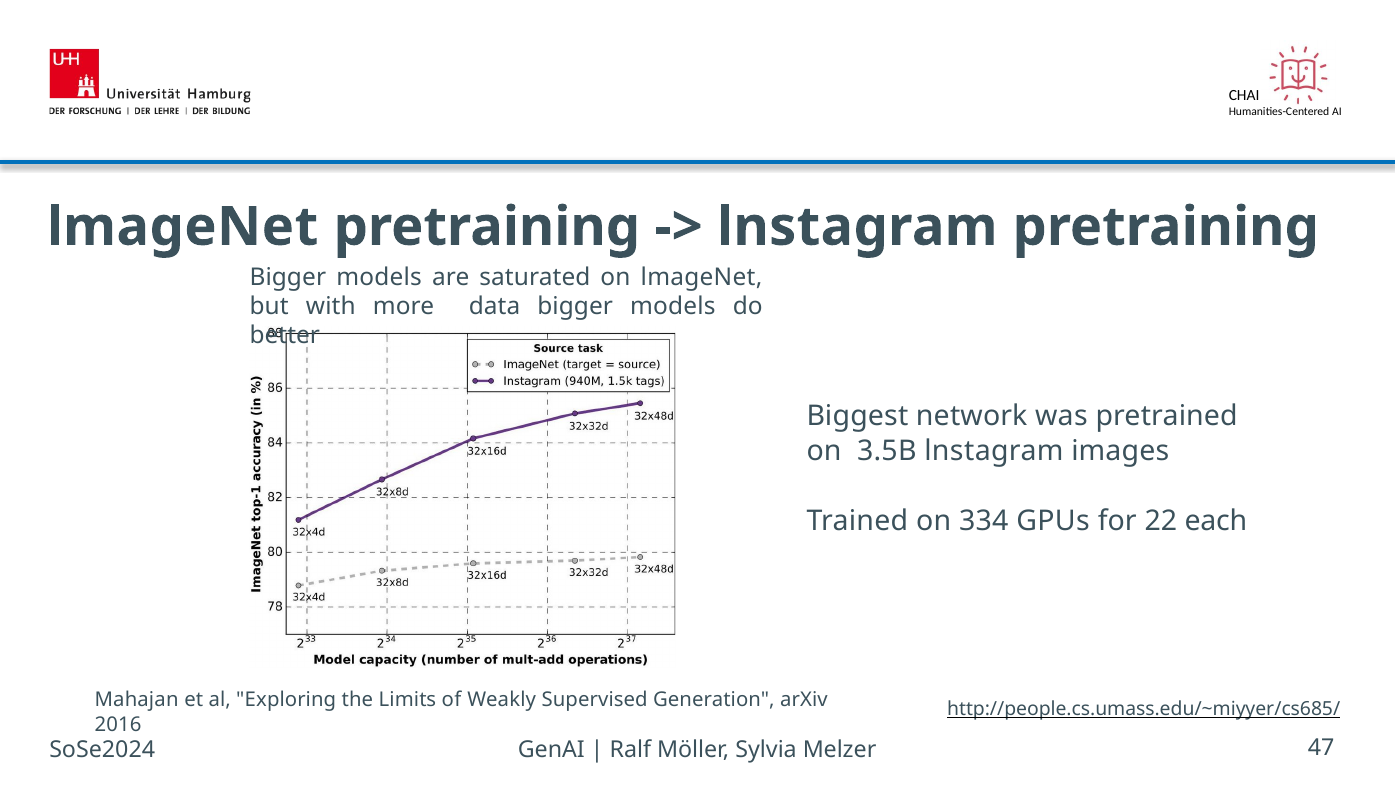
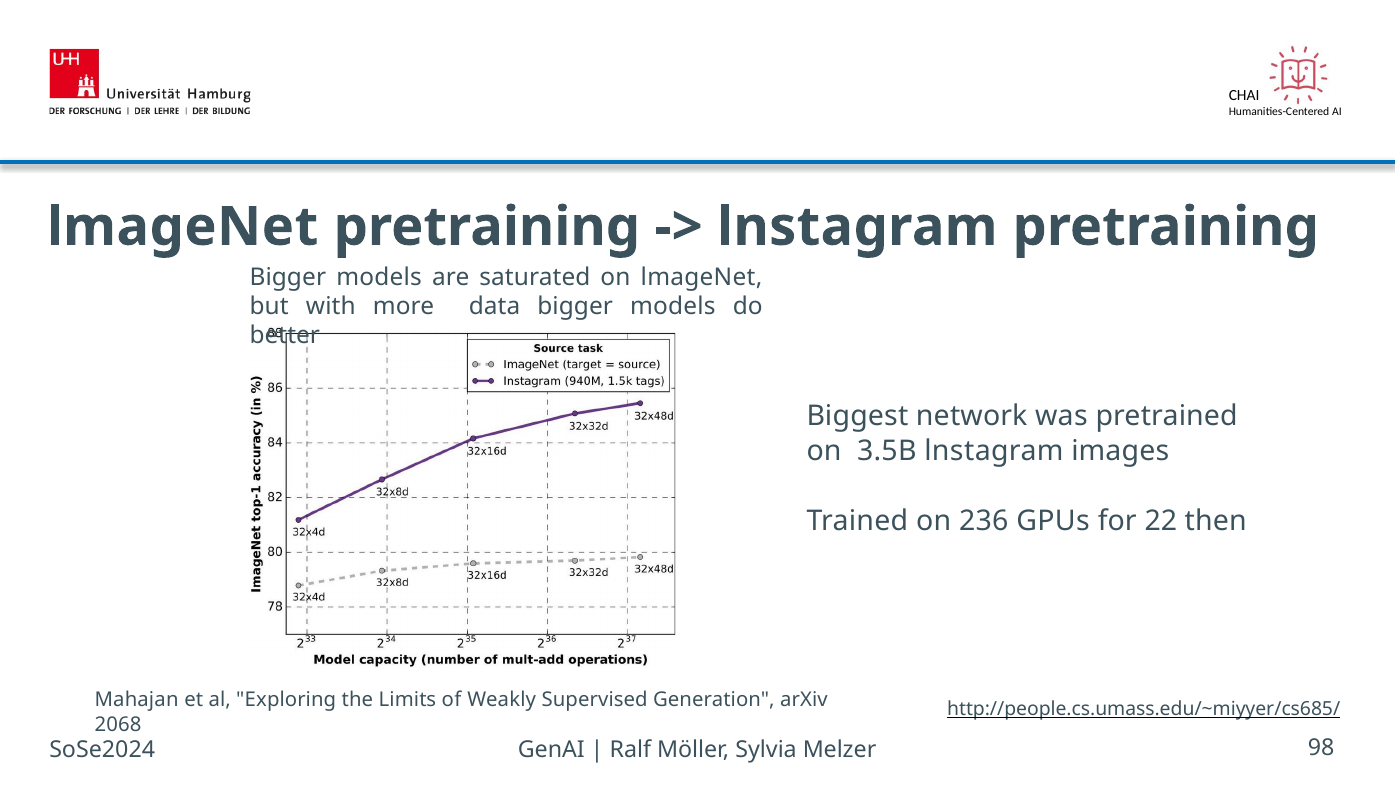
334: 334 -> 236 (984, 521)
each: each -> then (1216, 521)
2016: 2016 -> 2068 (118, 724)
47: 47 -> 98 (1321, 748)
